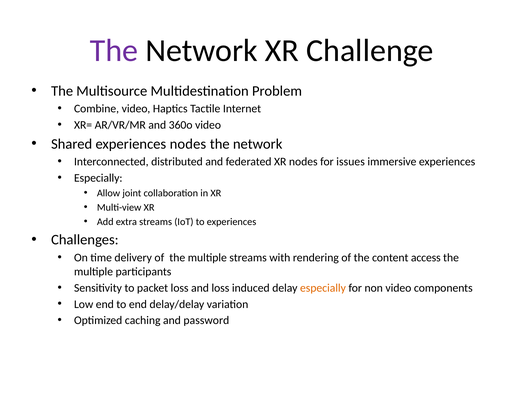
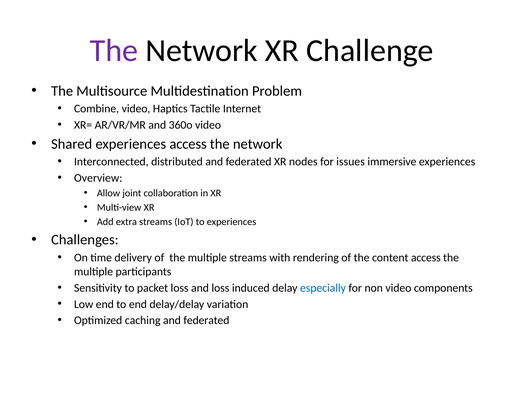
experiences nodes: nodes -> access (188, 144)
Especially: Especially -> Overview (98, 178)
especially colour: orange -> blue (323, 288)
caching and password: password -> federated (206, 320)
